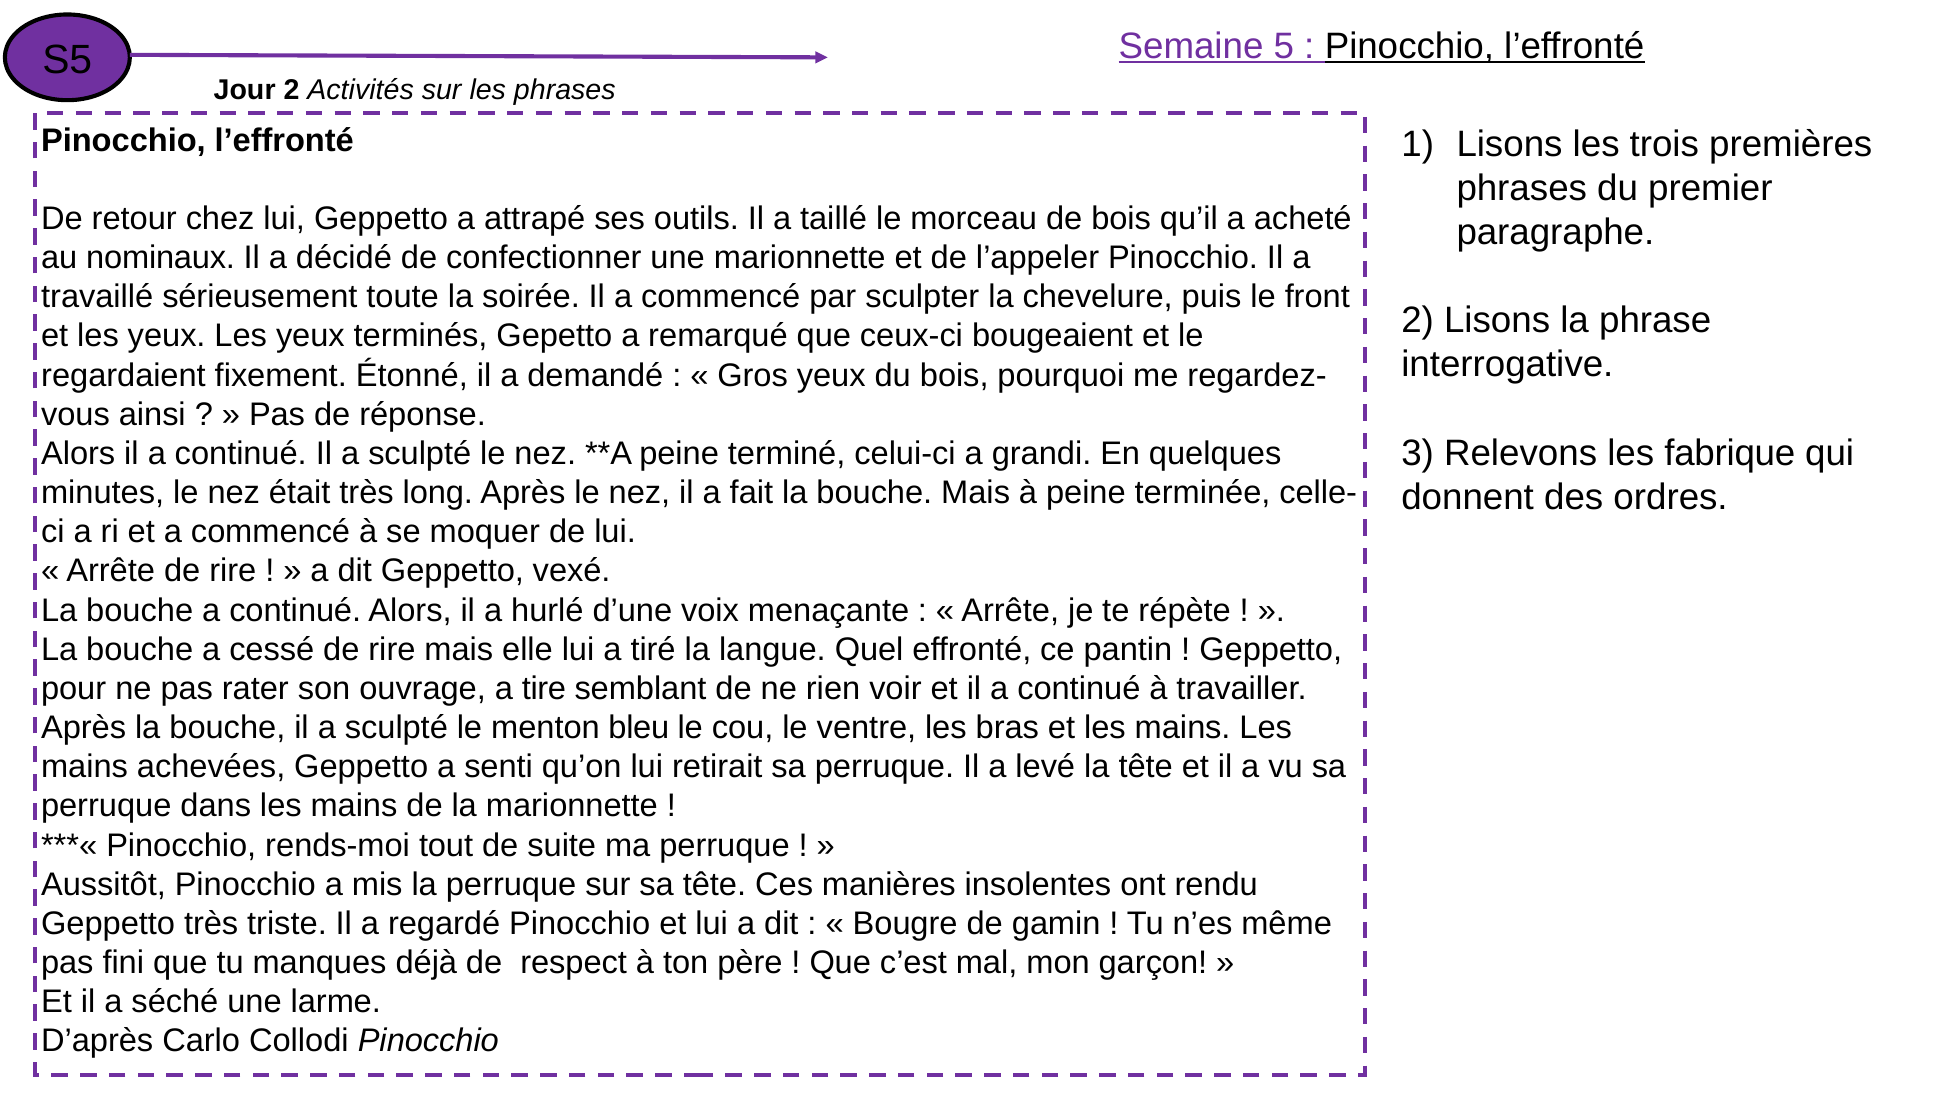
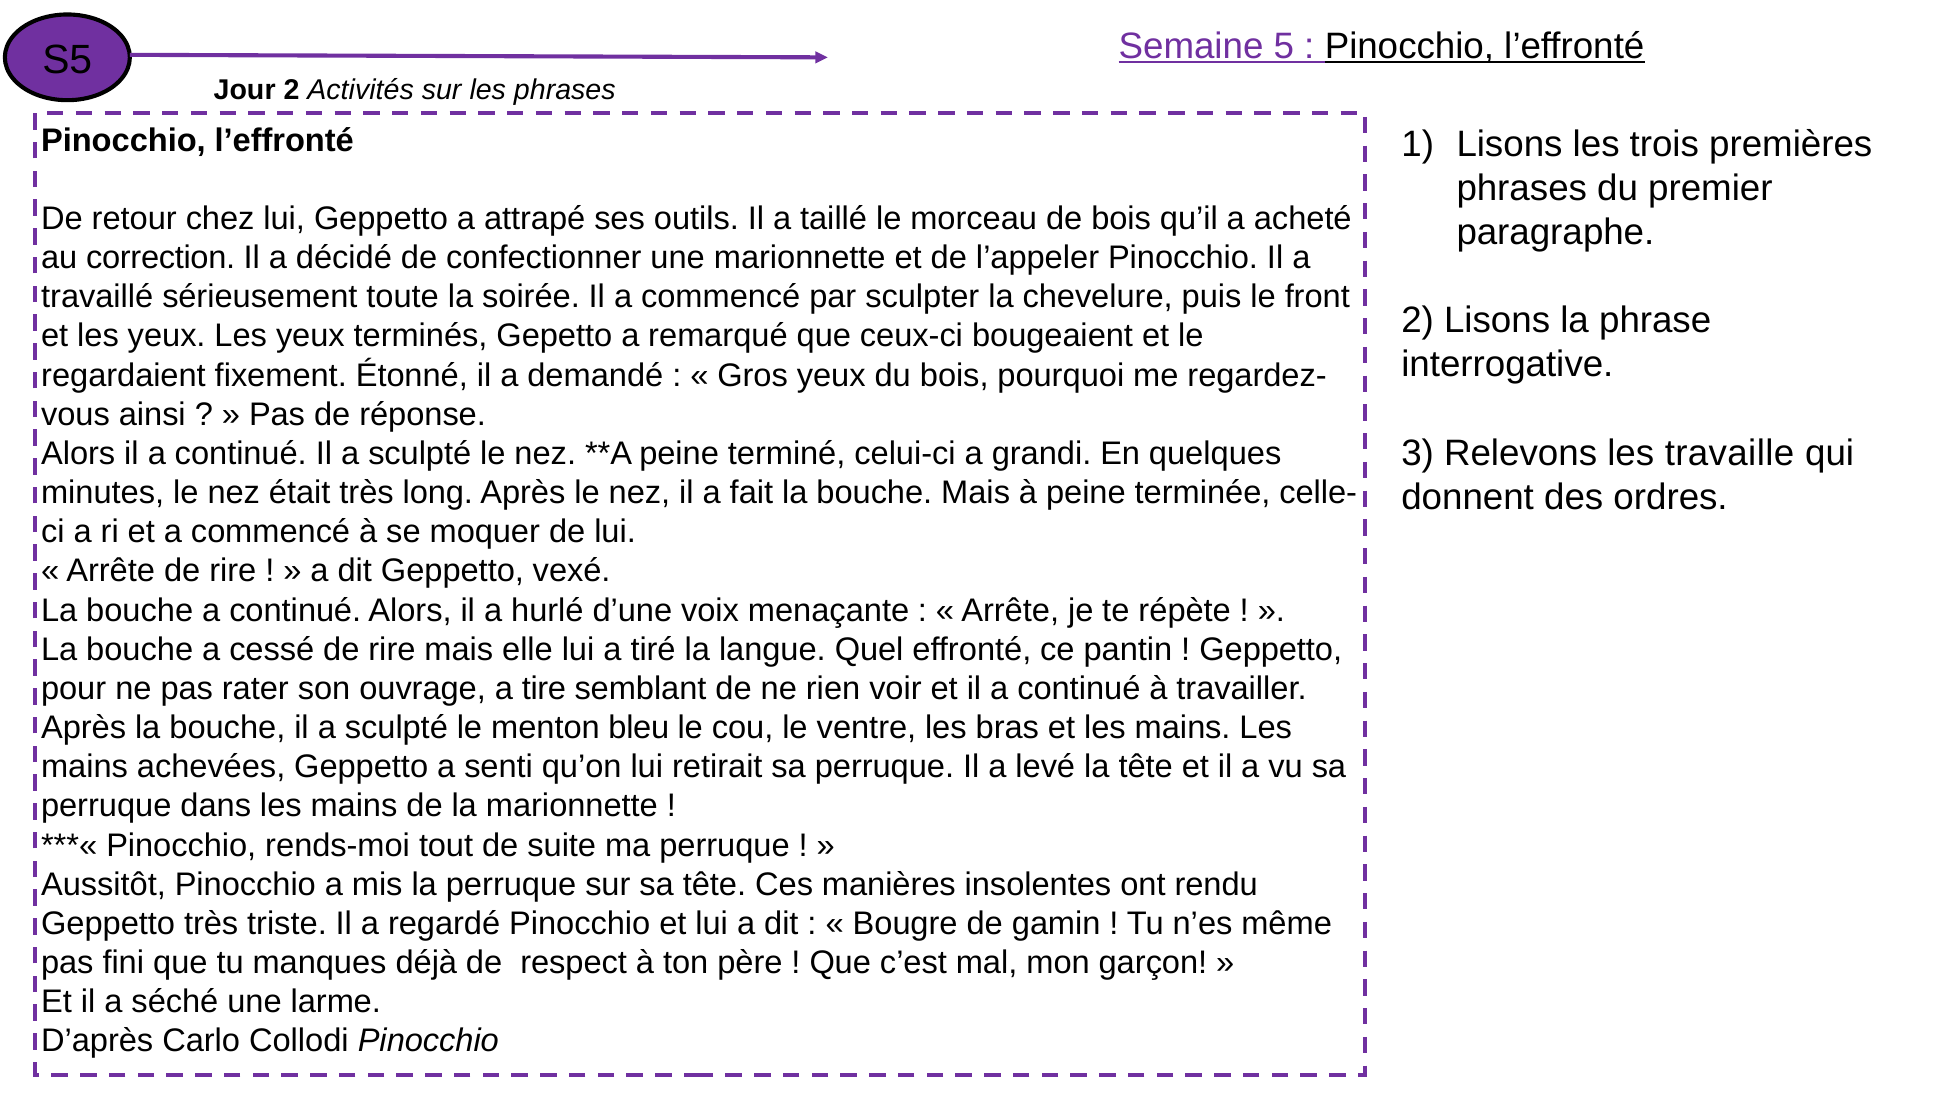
nominaux: nominaux -> correction (161, 258)
fabrique: fabrique -> travaille (1730, 453)
